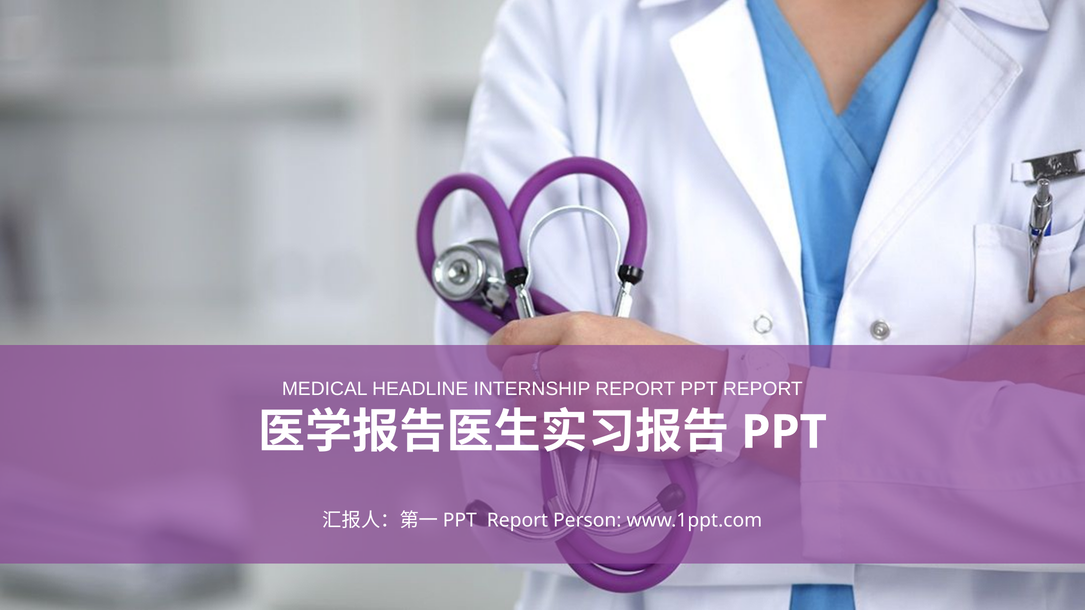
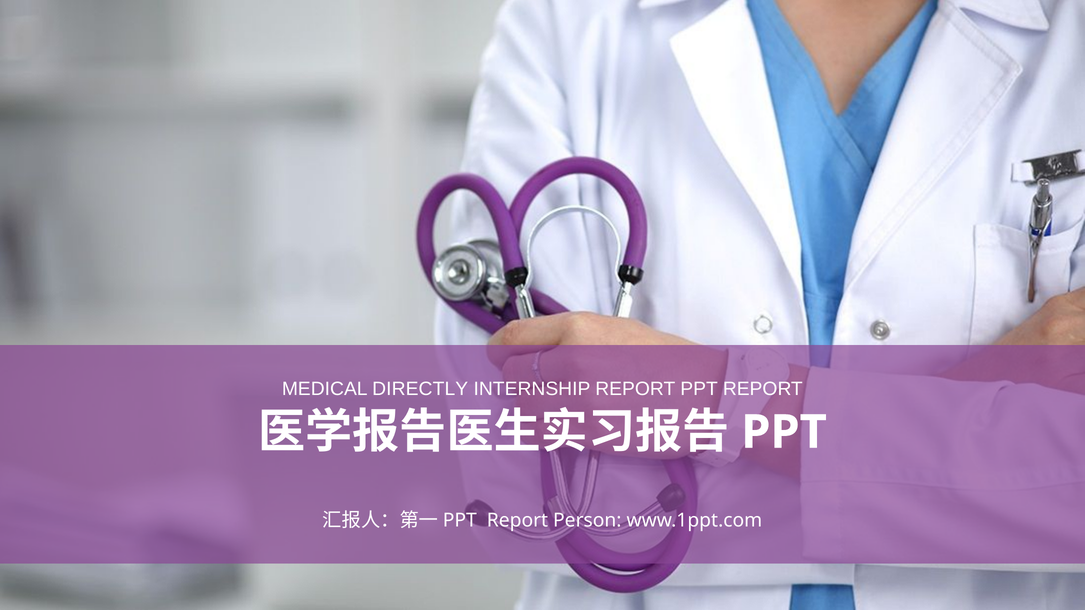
HEADLINE: HEADLINE -> DIRECTLY (420, 389)
